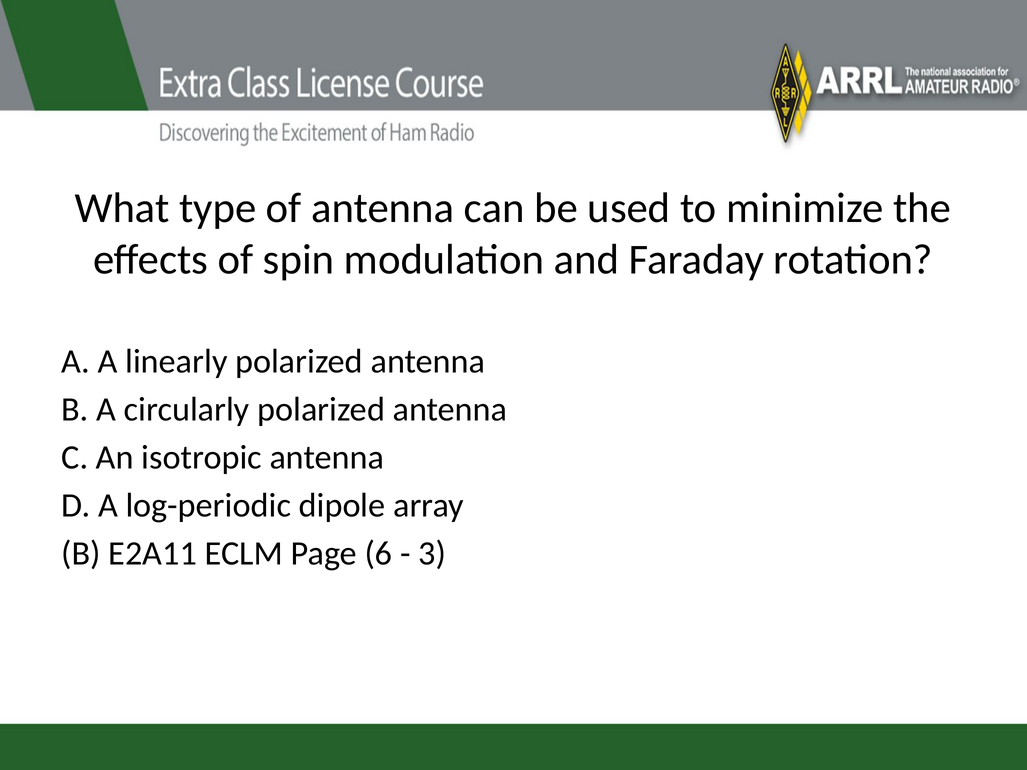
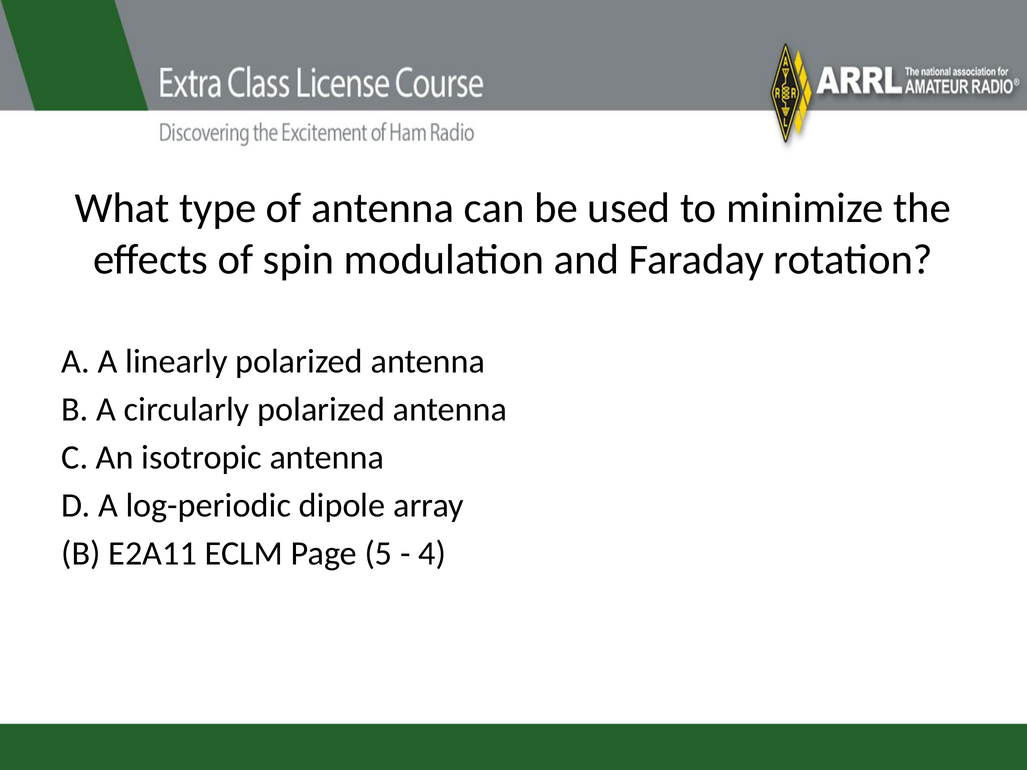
6: 6 -> 5 (378, 553)
3: 3 -> 4 (432, 553)
